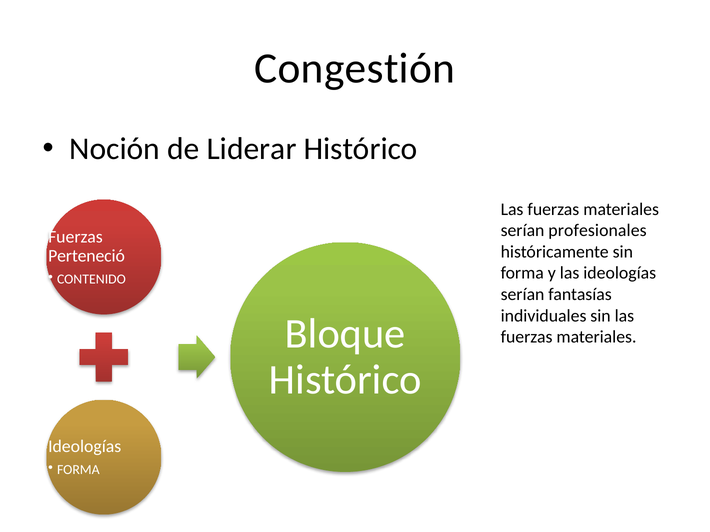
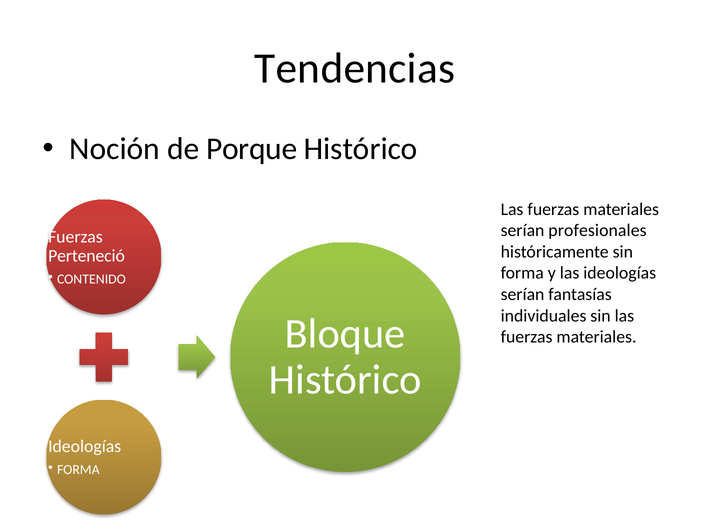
Congestión: Congestión -> Tendencias (355, 69)
Liderar: Liderar -> Porque (252, 149)
